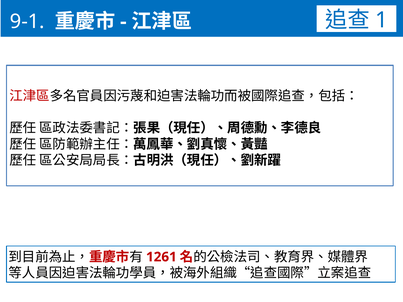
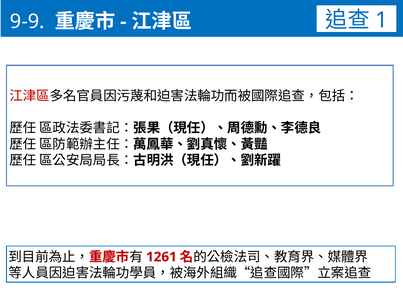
9-1: 9-1 -> 9-9 (27, 22)
